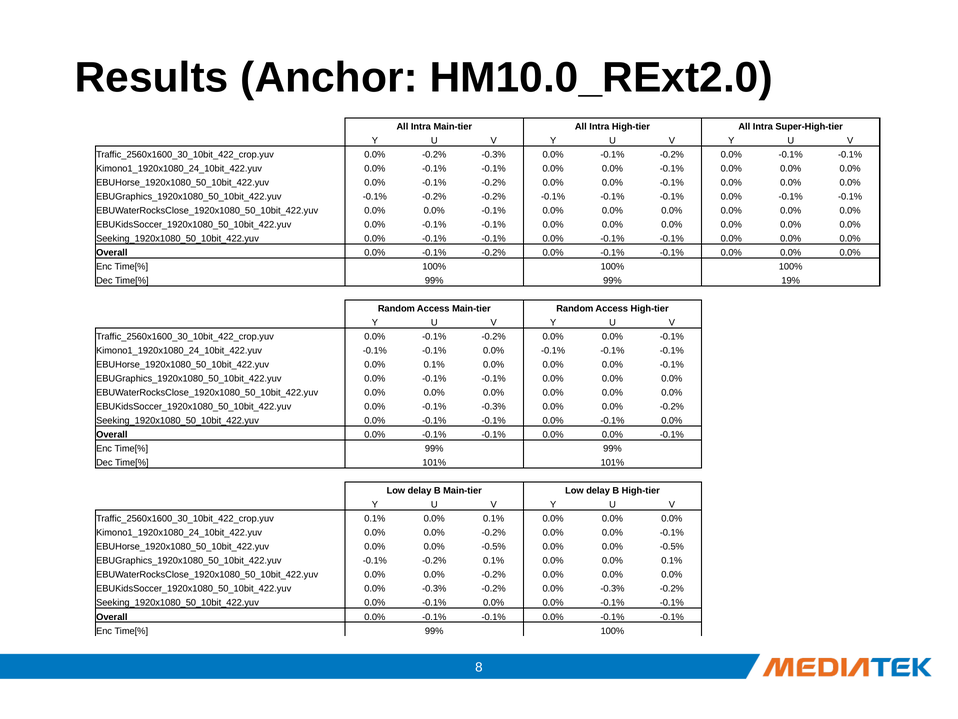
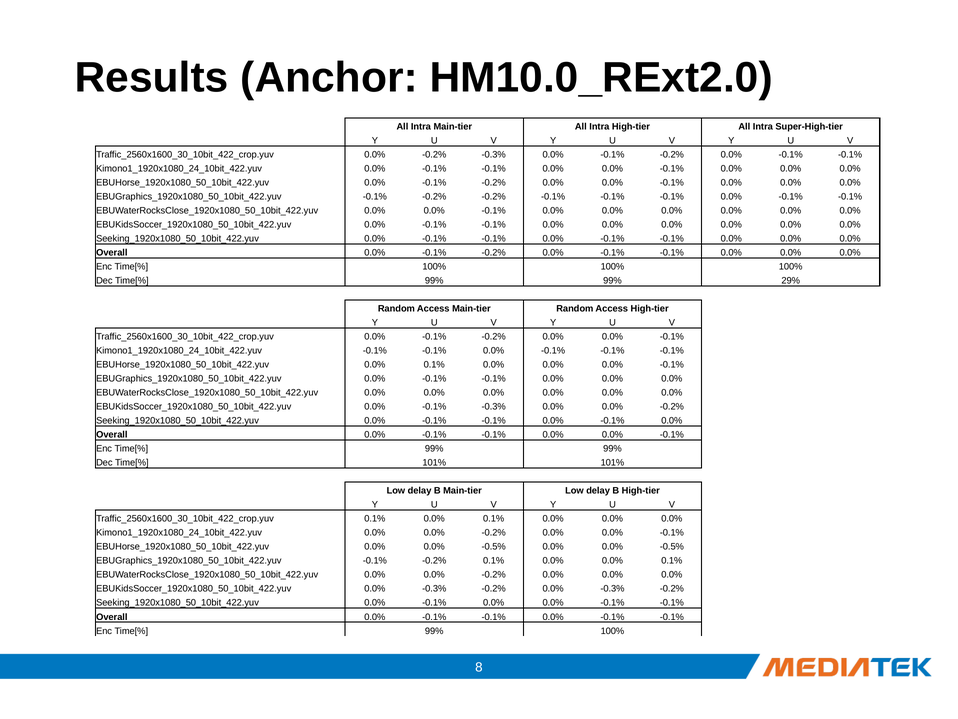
19%: 19% -> 29% (791, 281)
